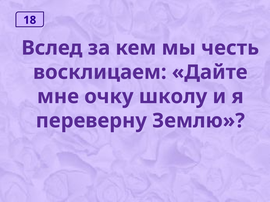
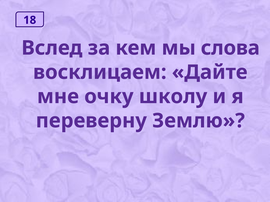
честь: честь -> слова (230, 48)
